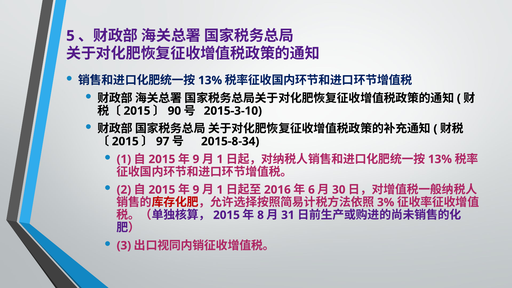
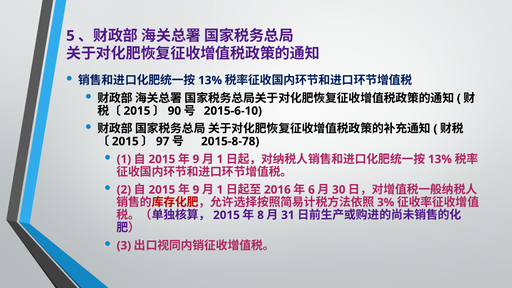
2015-3-10: 2015-3-10 -> 2015-6-10 (233, 111)
2015-8-34: 2015-8-34 -> 2015-8-78 (230, 141)
